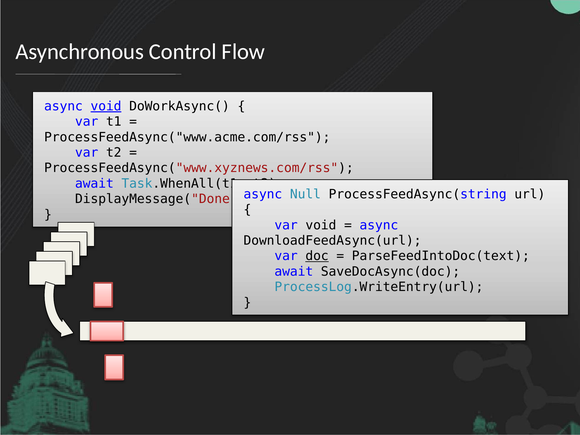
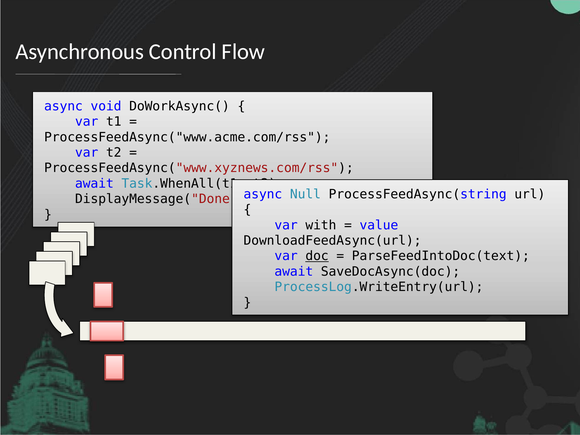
void underline: present -> none (106, 106)
var void: void -> with (321, 225)
async: async -> value (379, 225)
